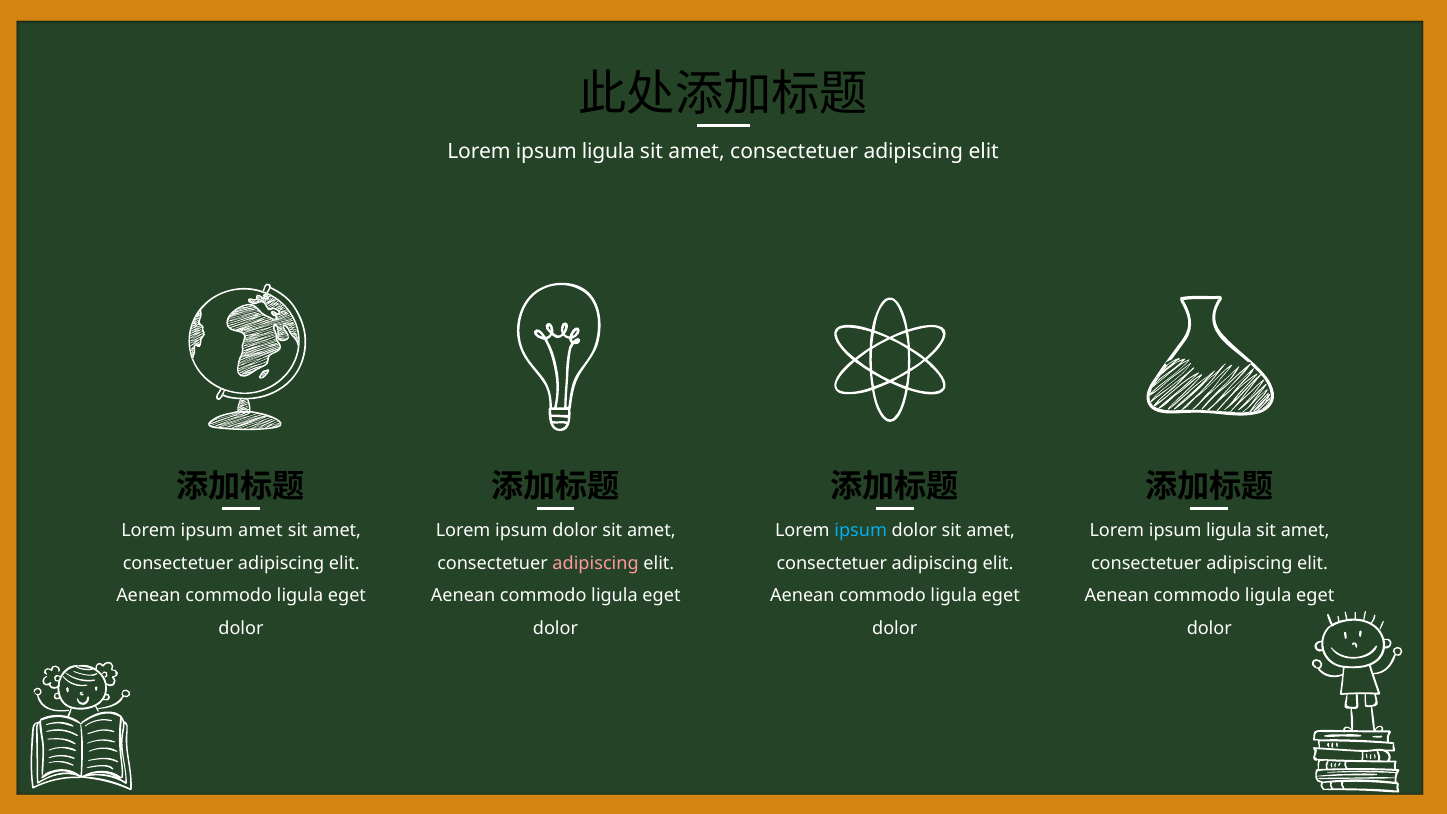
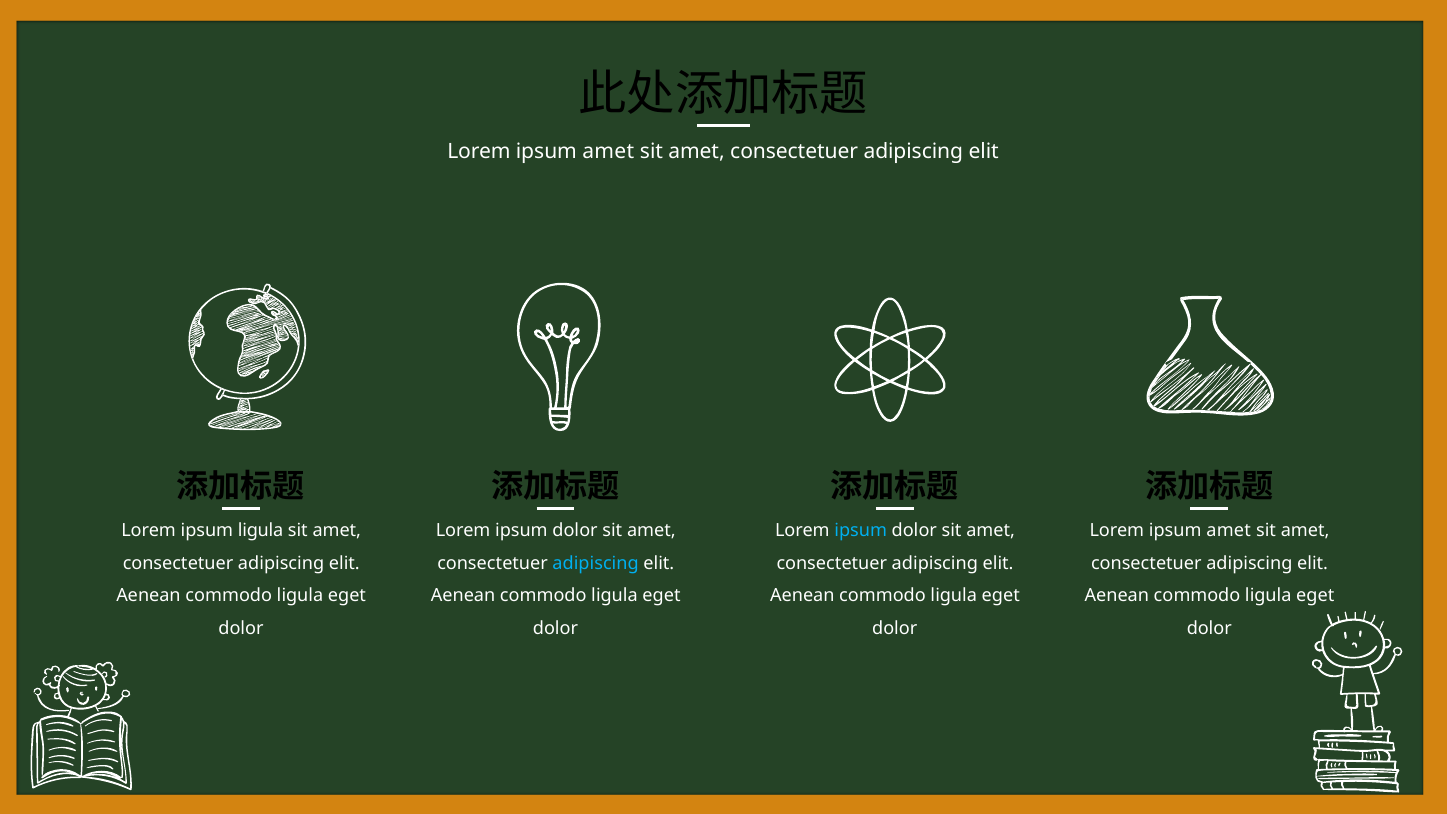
ligula: ligula -> amet (608, 152)
ipsum amet: amet -> ligula (261, 531)
ligula: ligula -> amet (1229, 531)
adipiscing colour: pink -> light blue (596, 563)
